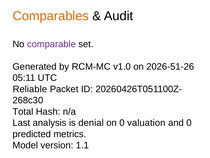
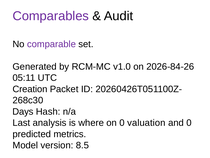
Comparables colour: orange -> purple (51, 16)
2026-51-26: 2026-51-26 -> 2026-84-26 (170, 66)
Reliable: Reliable -> Creation (30, 89)
Total: Total -> Days (23, 111)
denial: denial -> where (91, 122)
1.1: 1.1 -> 8.5 (82, 145)
